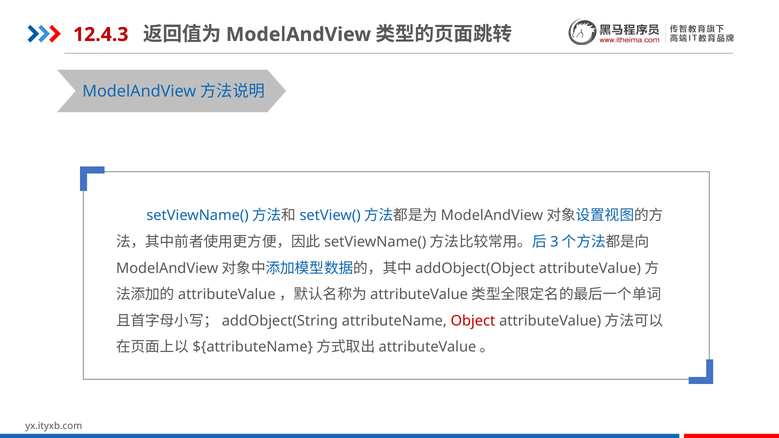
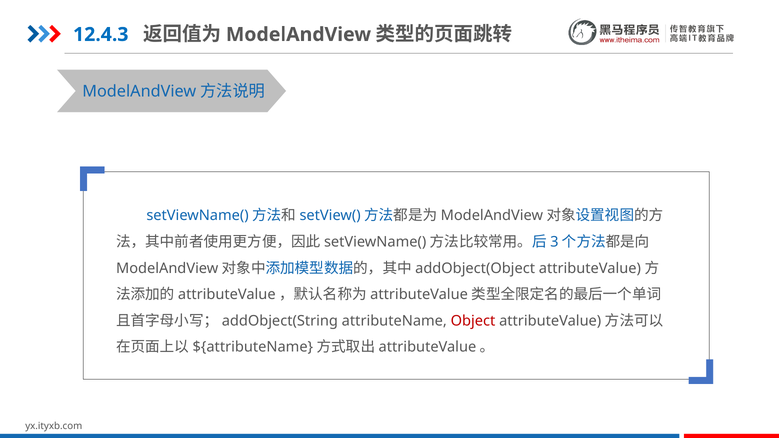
12.4.3 colour: red -> blue (101, 35)
